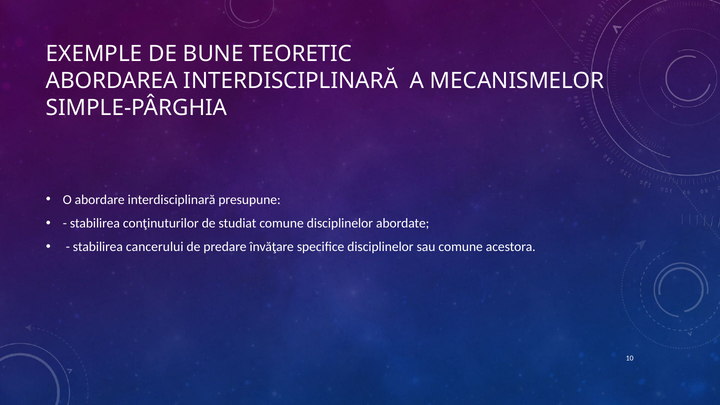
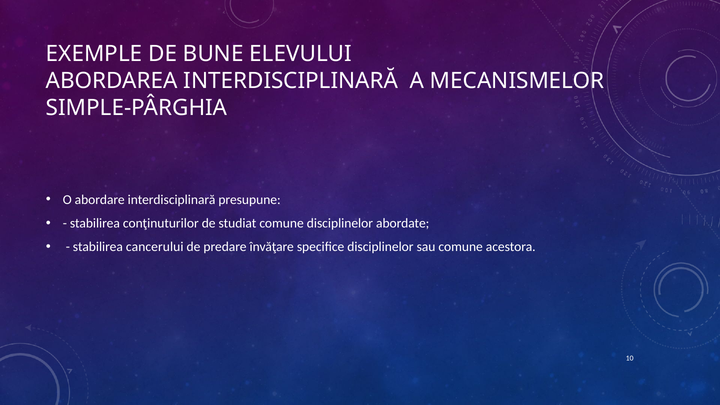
TEORETIC: TEORETIC -> ELEVULUI (301, 54)
